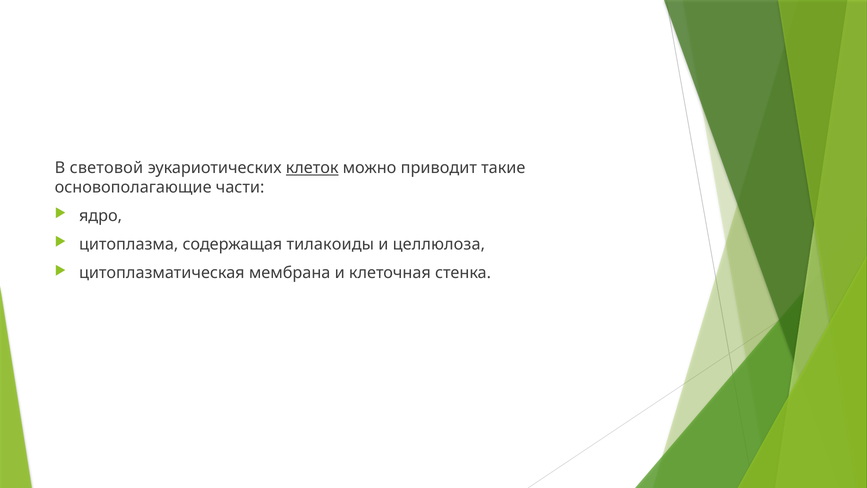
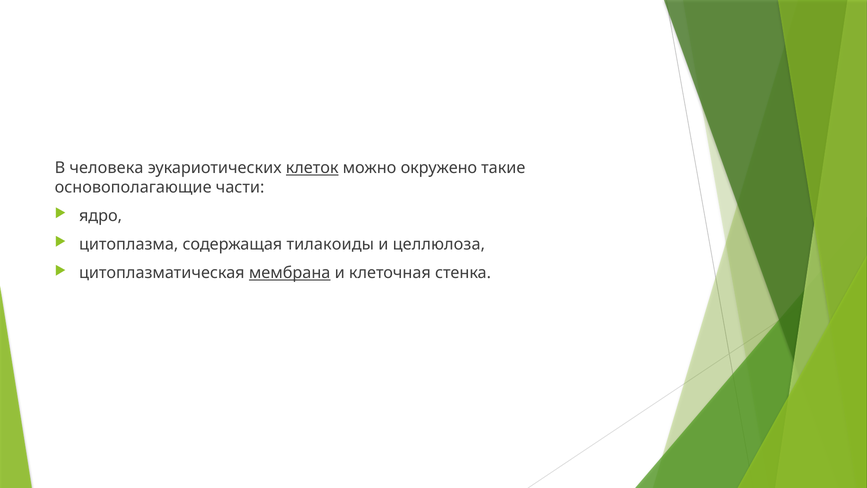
световой: световой -> человека (106, 168)
приводит: приводит -> окружено (439, 168)
мембрана underline: none -> present (290, 273)
